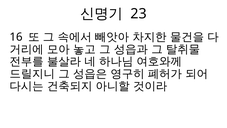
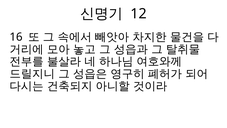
23: 23 -> 12 (139, 14)
